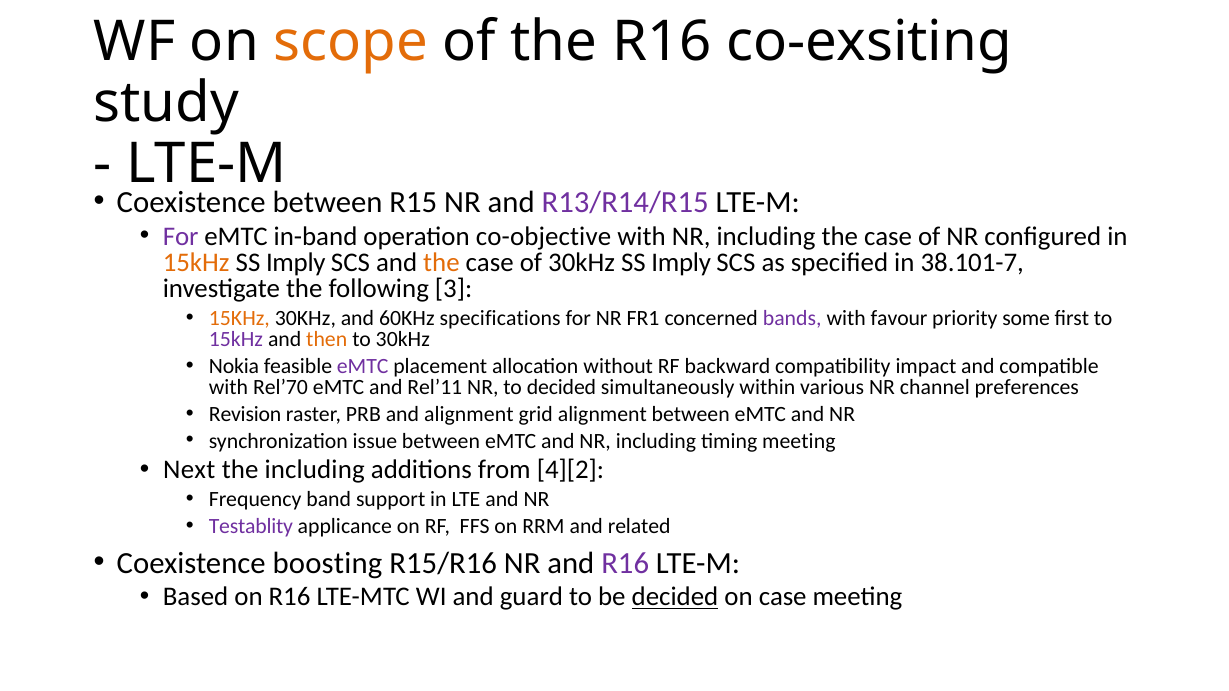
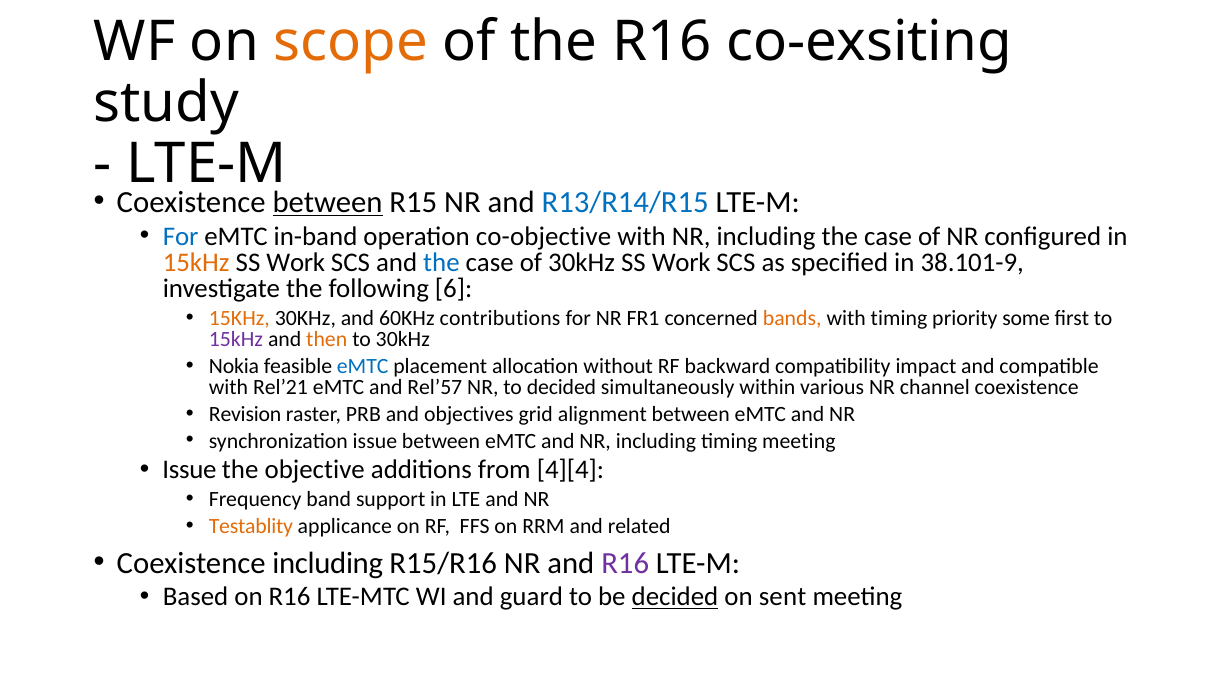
between underline: none -> present (328, 202)
R13/R14/R15 colour: purple -> blue (625, 202)
For colour: purple -> blue (181, 236)
Imply: Imply -> Work (296, 262)
the colour: orange -> blue (441, 262)
30kHz SS Imply: Imply -> Work (681, 262)
38.101-7: 38.101-7 -> 38.101-9 (972, 262)
3: 3 -> 6 (454, 289)
specifications: specifications -> contributions (500, 318)
bands colour: purple -> orange (792, 318)
with favour: favour -> timing (899, 318)
eMTC colour: purple -> blue (363, 366)
Rel’70: Rel’70 -> Rel’21 (281, 387)
Rel’11: Rel’11 -> Rel’57 (435, 387)
channel preferences: preferences -> coexistence (1027, 387)
and alignment: alignment -> objectives (469, 414)
Next: Next -> Issue (190, 470)
the including: including -> objective (315, 470)
4][2: 4][2 -> 4][4 (570, 470)
Testablity colour: purple -> orange (251, 527)
Coexistence boosting: boosting -> including (328, 563)
on case: case -> sent (783, 597)
